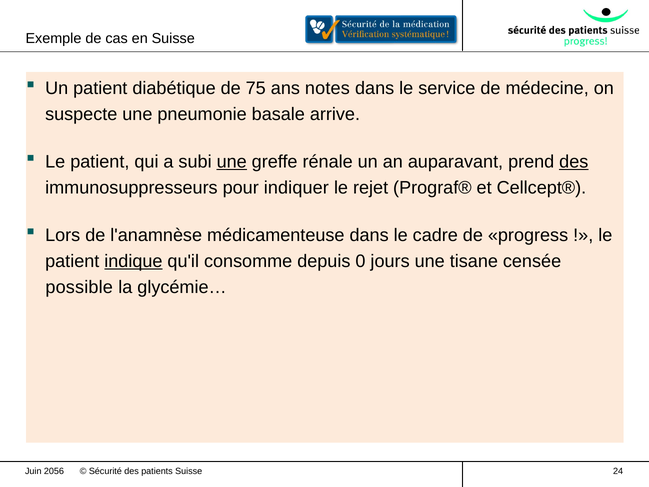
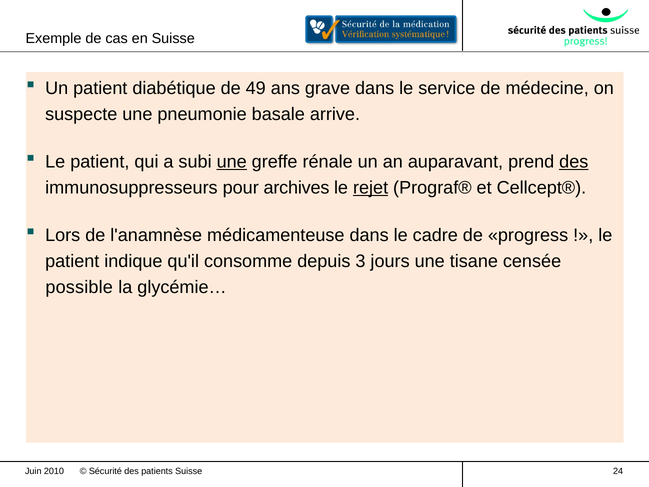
75: 75 -> 49 (256, 88)
notes: notes -> grave (327, 88)
indiquer: indiquer -> archives (296, 188)
rejet underline: none -> present (371, 188)
indique underline: present -> none (133, 261)
0: 0 -> 3 (360, 261)
2056: 2056 -> 2010 (54, 471)
